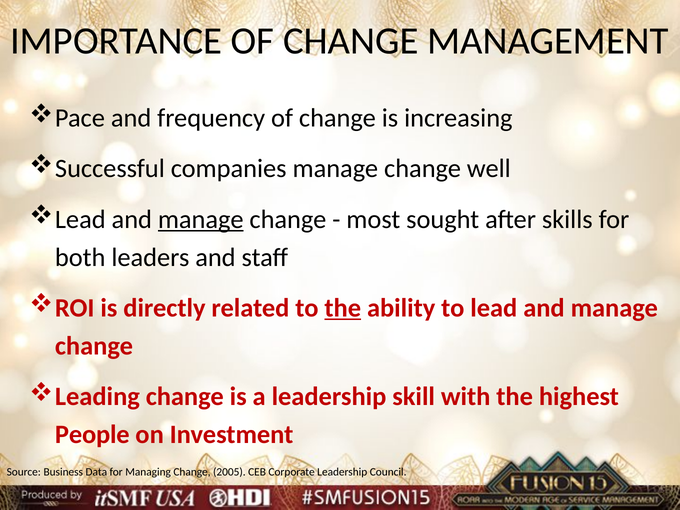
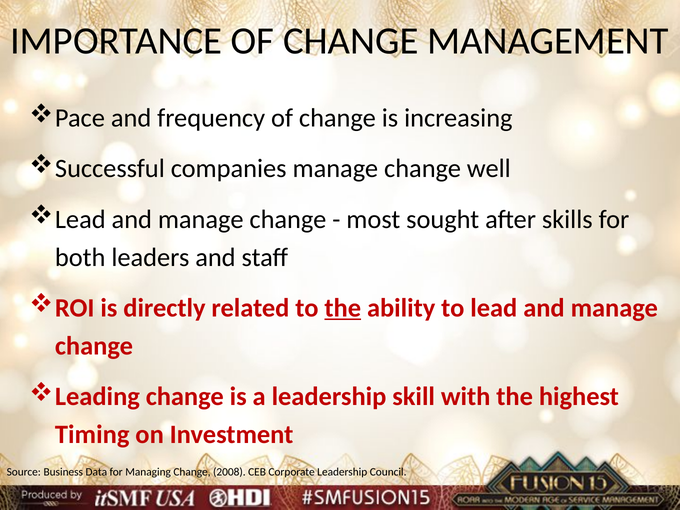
manage underline: present -> none (201, 219)
People: People -> Timing (92, 435)
2005: 2005 -> 2008 (229, 472)
